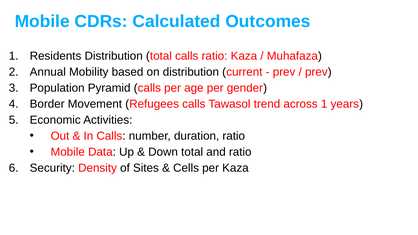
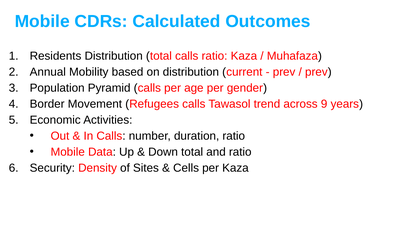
across 1: 1 -> 9 (324, 104)
